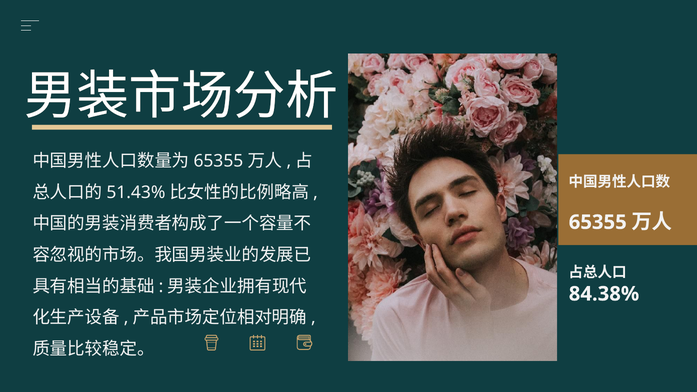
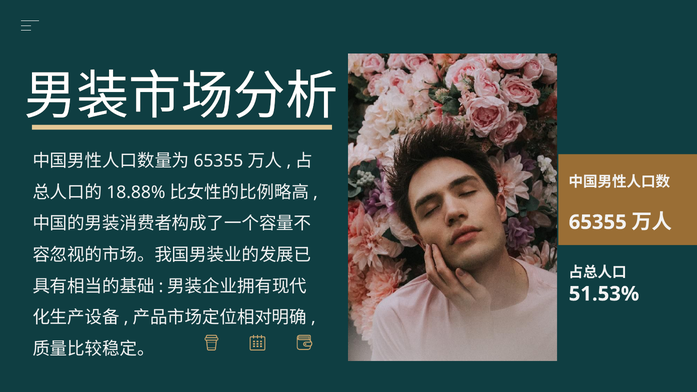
51.43%: 51.43% -> 18.88% (136, 192)
84.38%: 84.38% -> 51.53% (604, 294)
